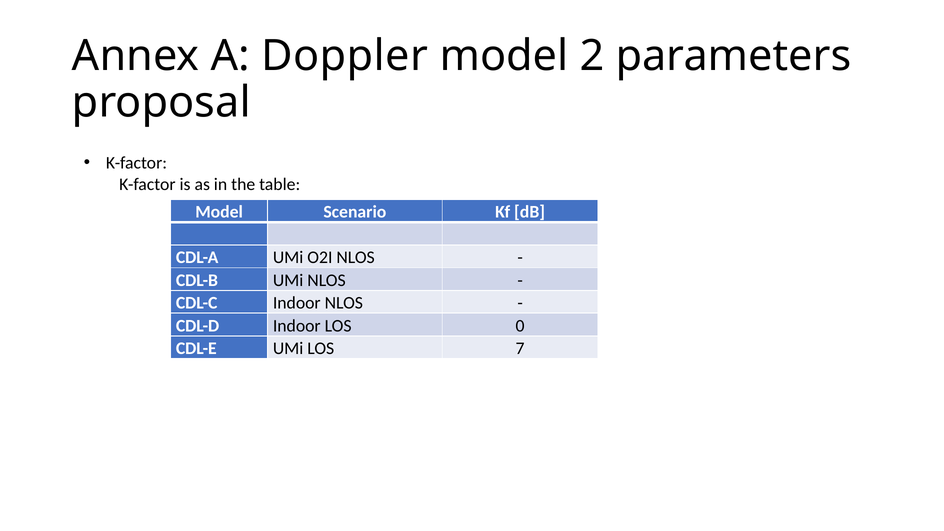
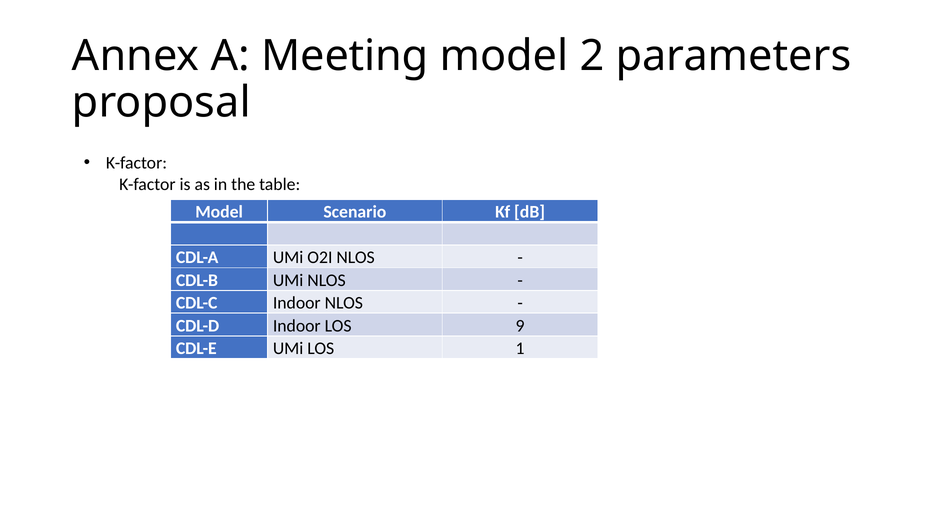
Doppler: Doppler -> Meeting (345, 56)
0: 0 -> 9 (520, 326)
7: 7 -> 1 (520, 348)
